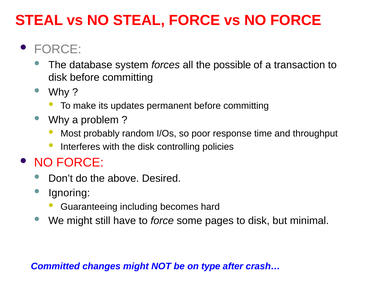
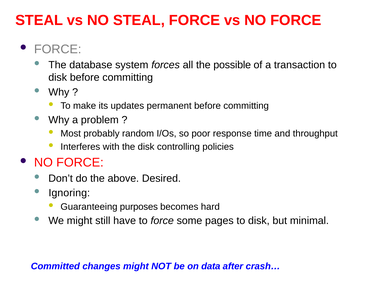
including: including -> purposes (139, 207)
type: type -> data (211, 266)
